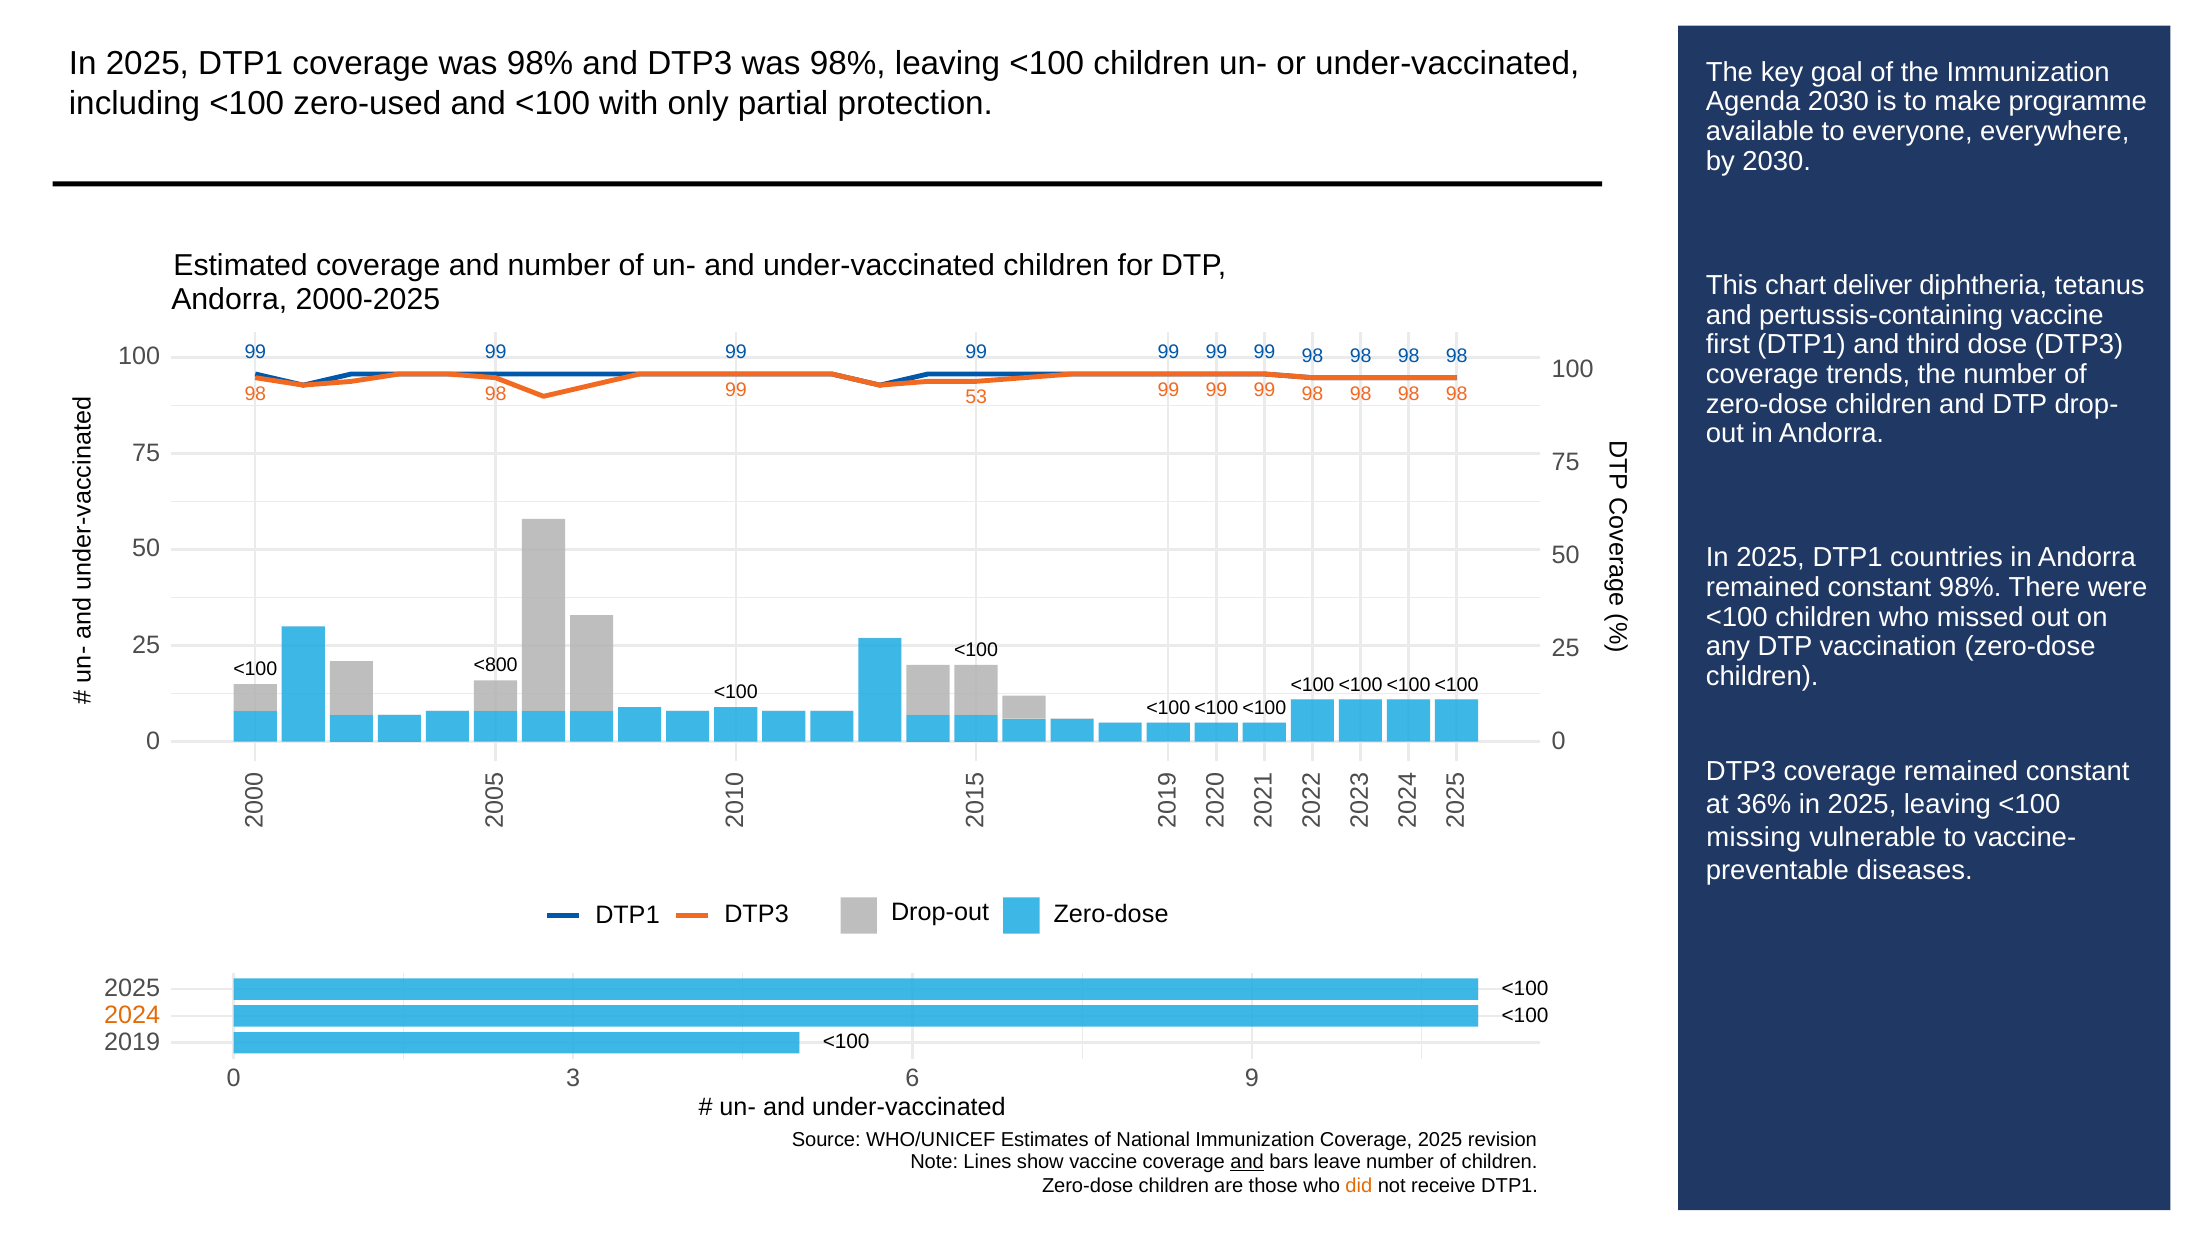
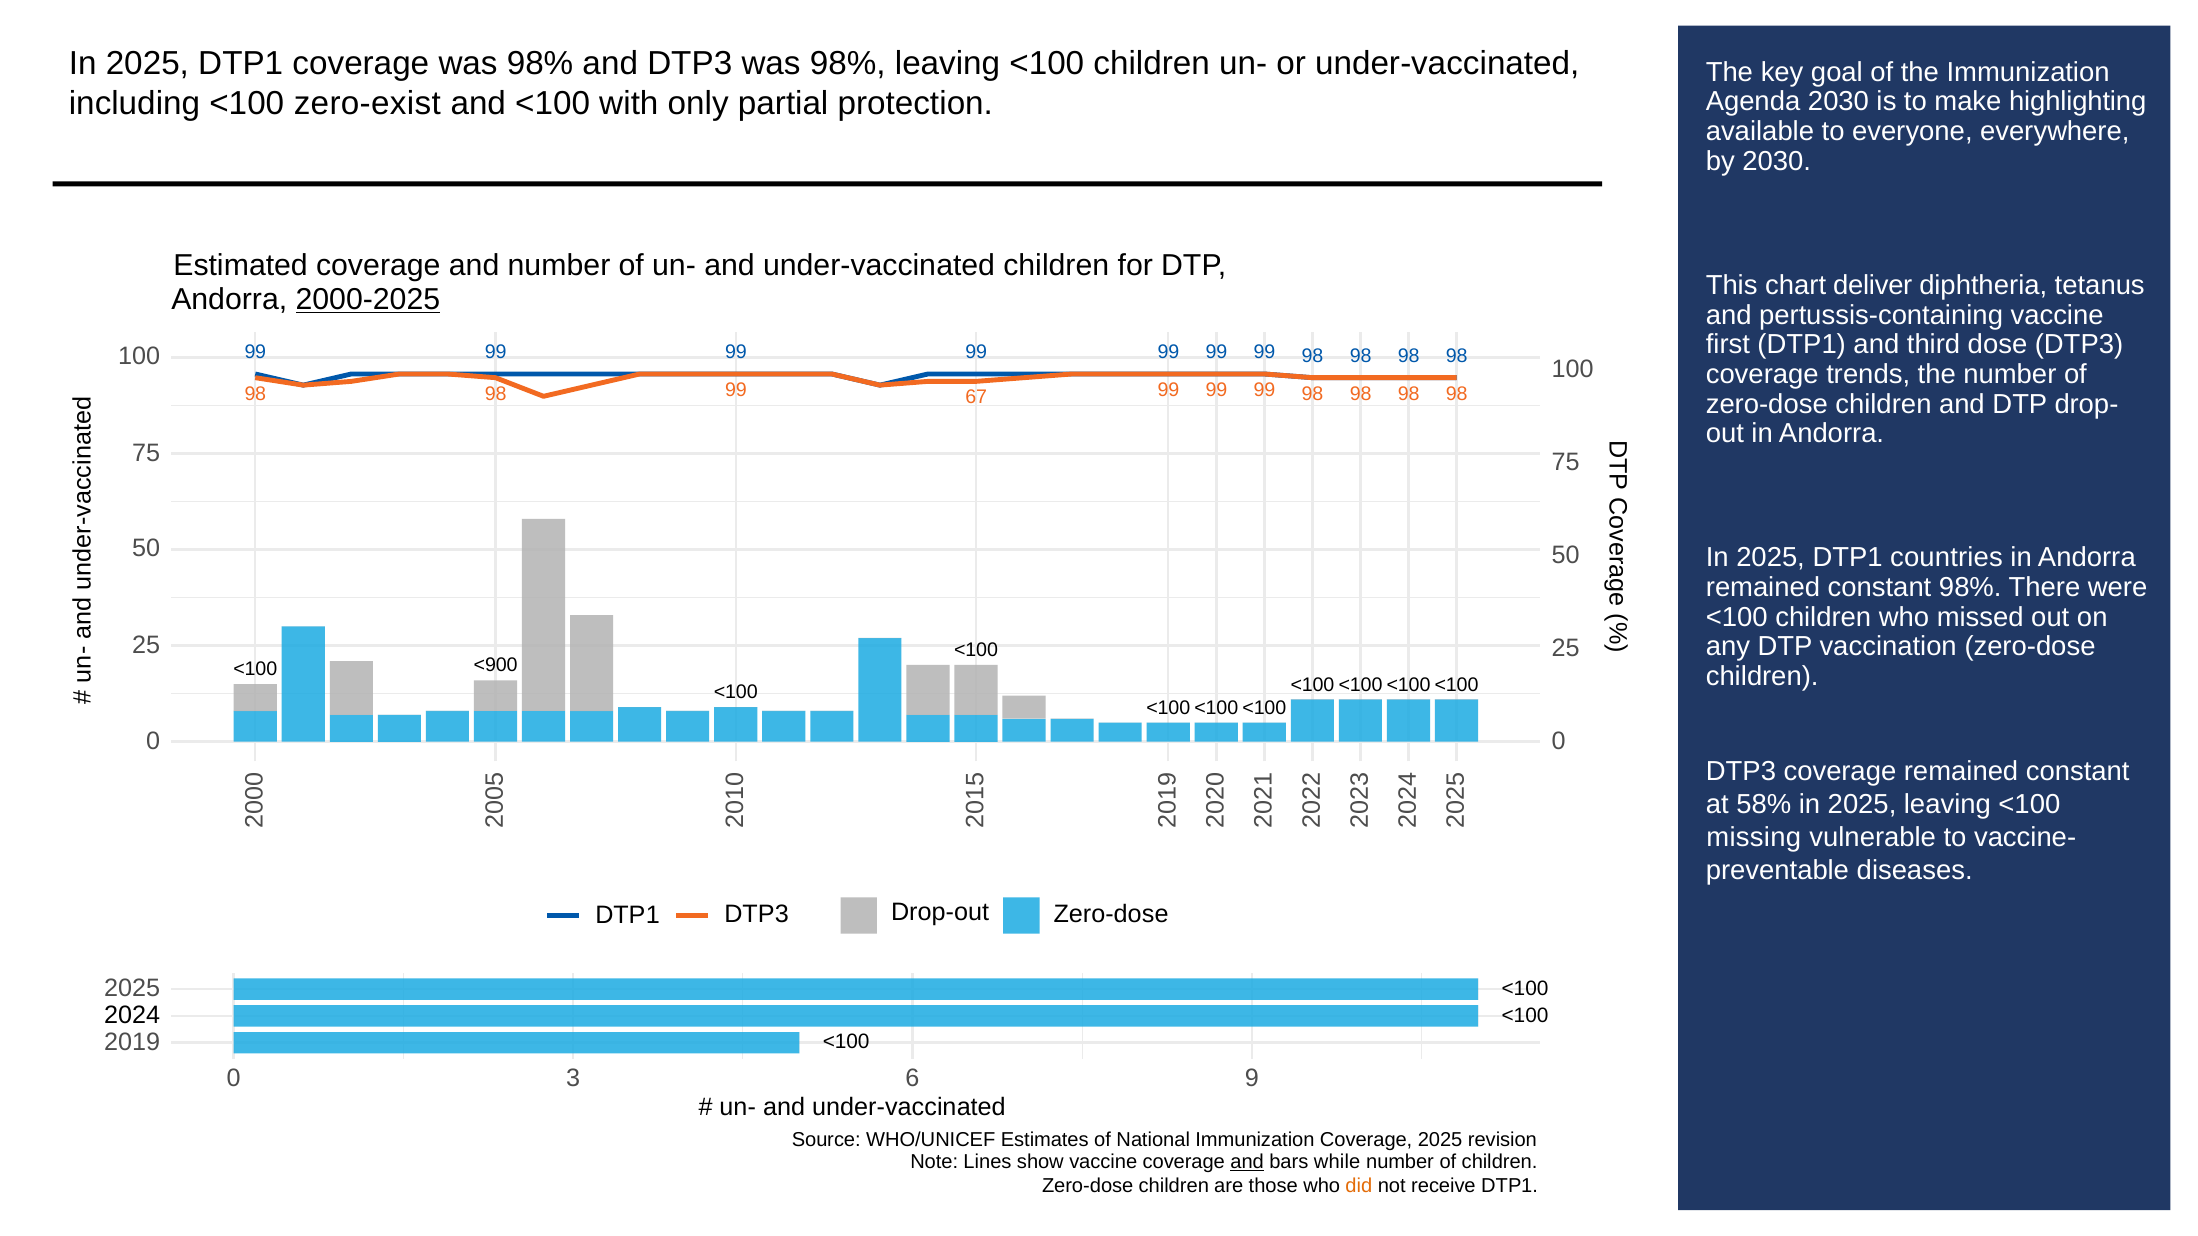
zero-used: zero-used -> zero-exist (367, 103)
programme: programme -> highlighting (2078, 102)
2000-2025 underline: none -> present (368, 300)
53: 53 -> 67 (976, 398)
<800: <800 -> <900 (496, 666)
36%: 36% -> 58% (1764, 805)
2024 colour: orange -> black (132, 1015)
leave: leave -> while (1337, 1162)
